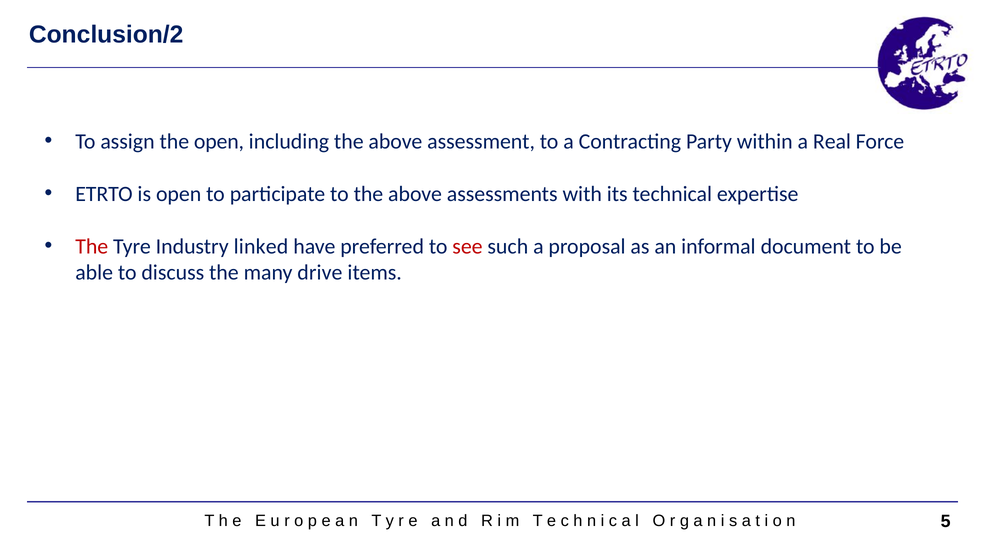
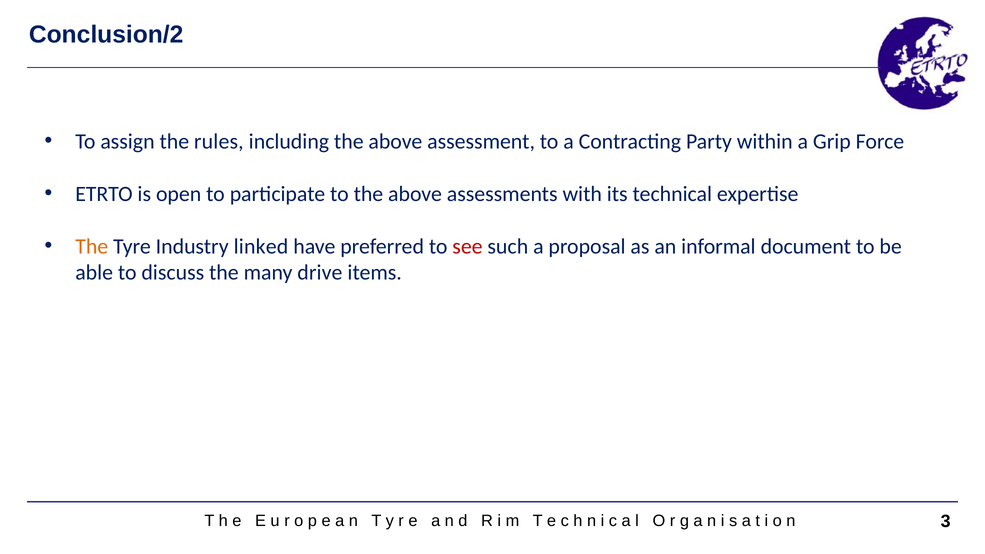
the open: open -> rules (219, 141)
Real: Real -> Grip (832, 141)
The colour: red -> orange (92, 246)
5: 5 -> 3 (946, 522)
